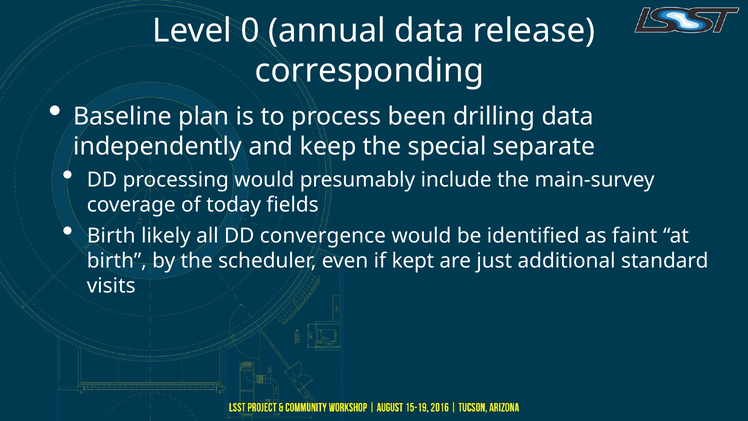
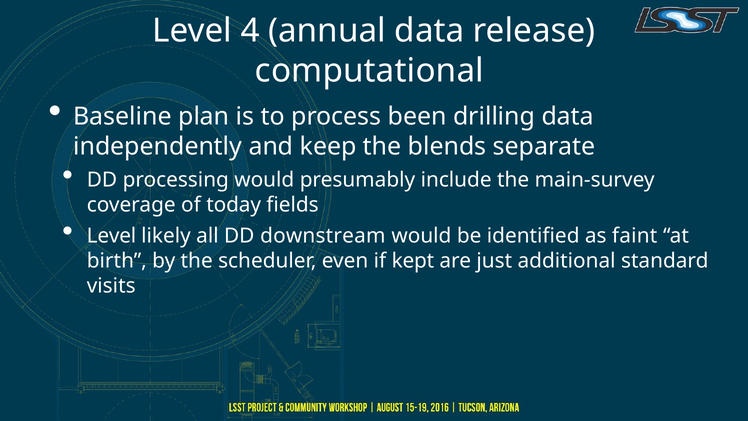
0: 0 -> 4 (250, 31)
corresponding: corresponding -> computational (369, 71)
special: special -> blends (447, 146)
Birth: Birth -> Level (111, 236)
convergence: convergence -> downstream (323, 236)
